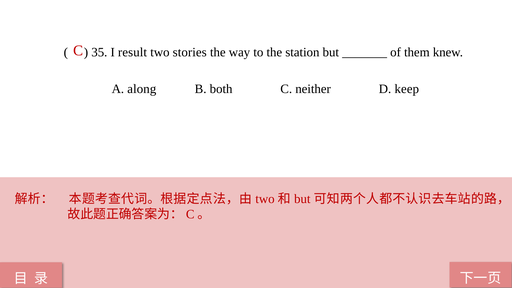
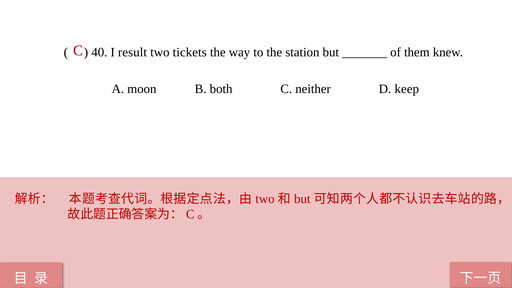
35: 35 -> 40 (99, 52)
stories: stories -> tickets (190, 52)
along: along -> moon (142, 89)
